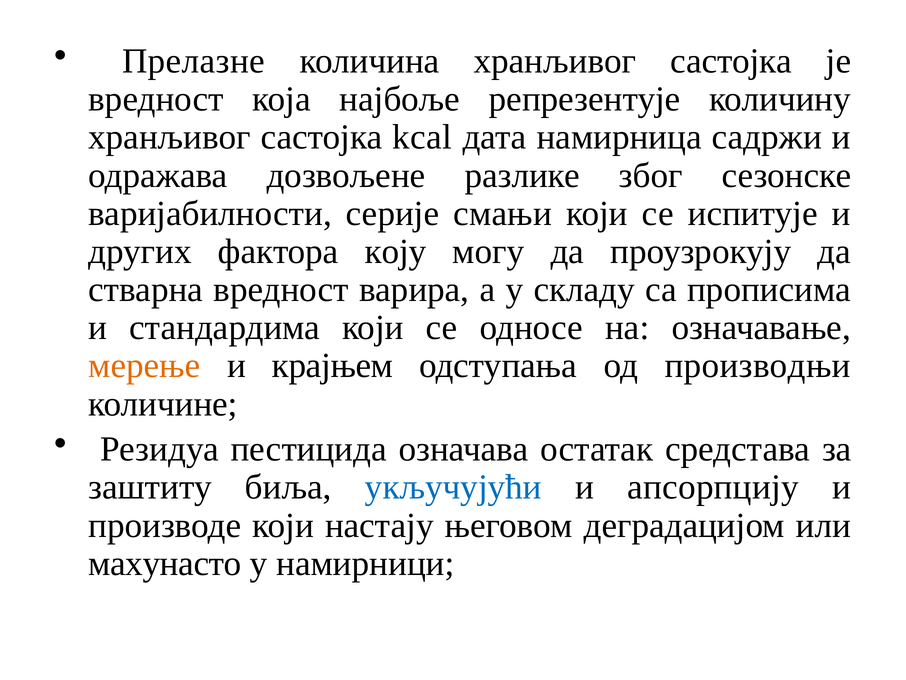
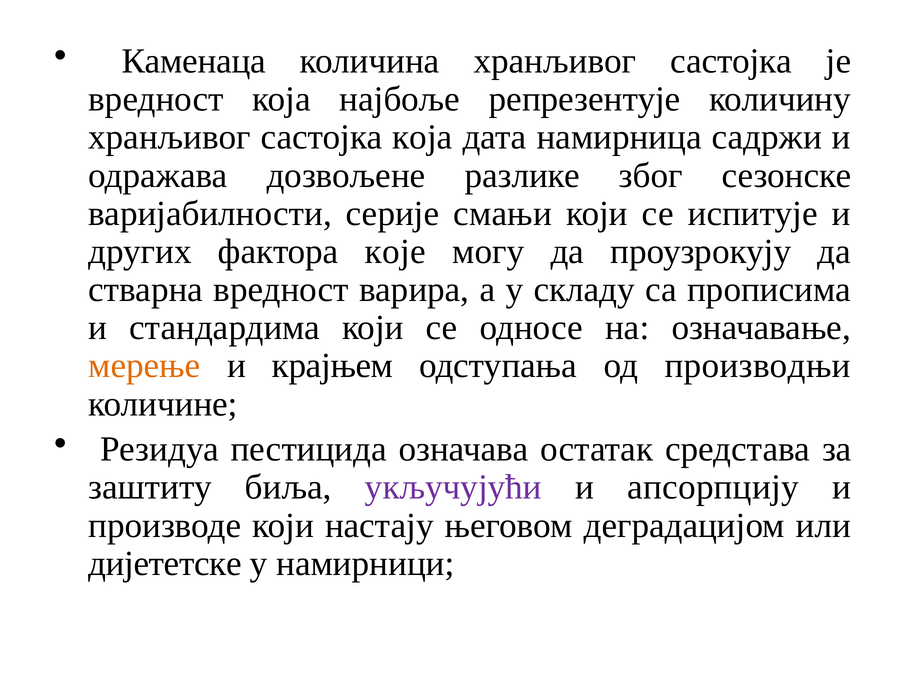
Прелазне: Прелазне -> Каменаца (194, 61)
састојка kcal: kcal -> која (422, 137)
коју: коју -> које (395, 251)
укључујући colour: blue -> purple (453, 487)
махунасто: махунасто -> дијететске (165, 563)
